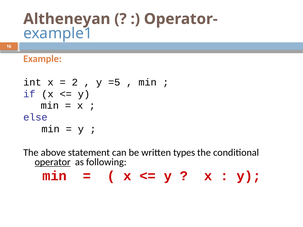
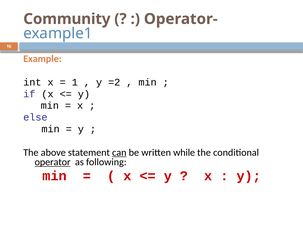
Altheneyan: Altheneyan -> Community (67, 19)
2: 2 -> 1 (75, 82)
=5: =5 -> =2 (114, 82)
can underline: none -> present (119, 153)
types: types -> while (184, 153)
